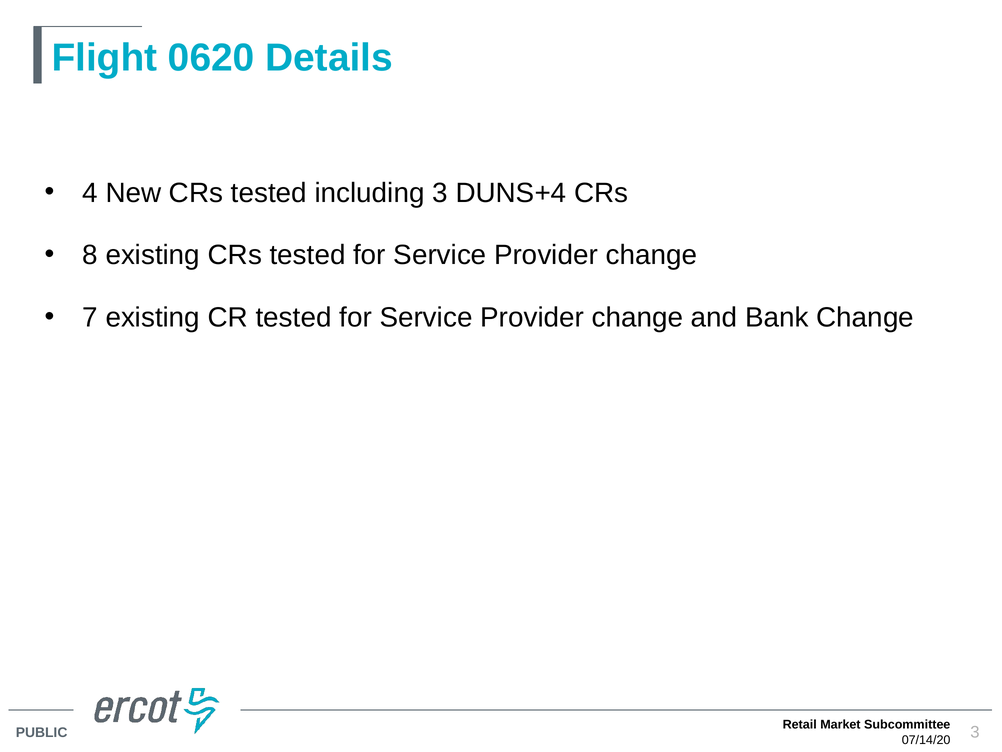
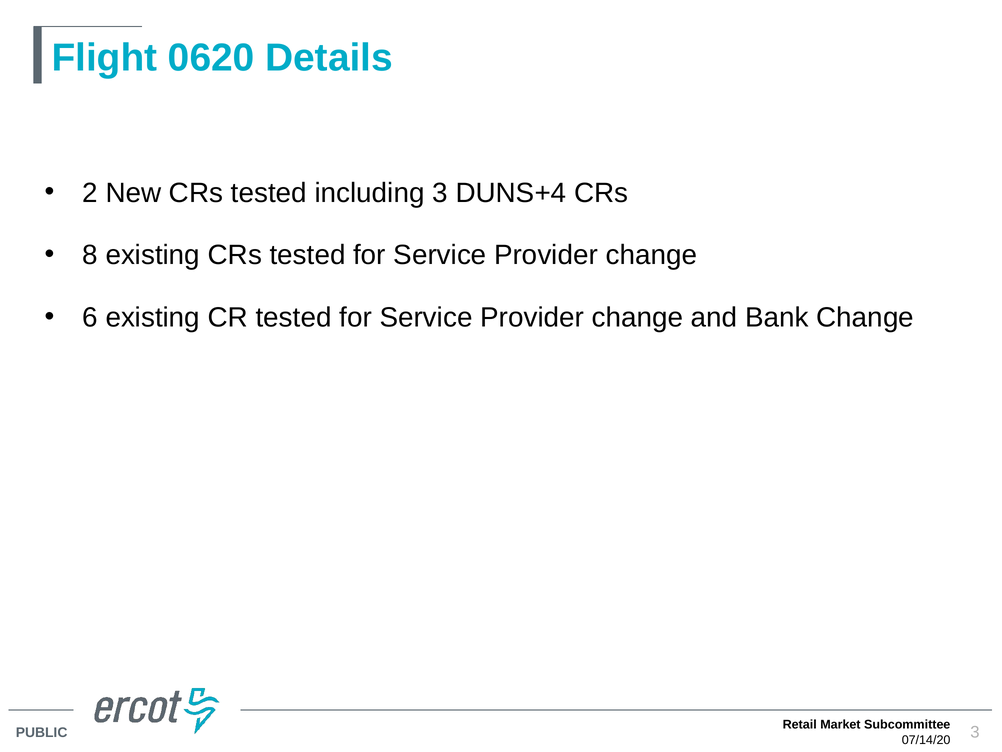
4: 4 -> 2 (90, 193)
7: 7 -> 6 (90, 317)
